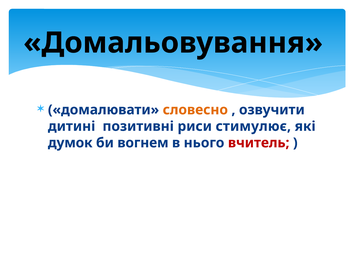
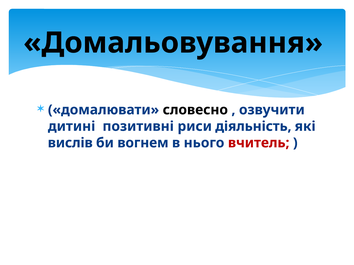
словесно colour: orange -> black (195, 110)
стимулює: стимулює -> діяльність (253, 127)
думок: думок -> вислів (70, 143)
